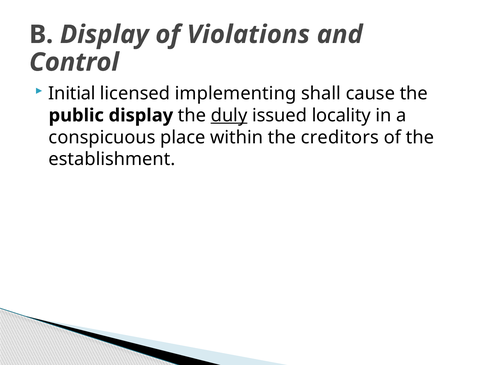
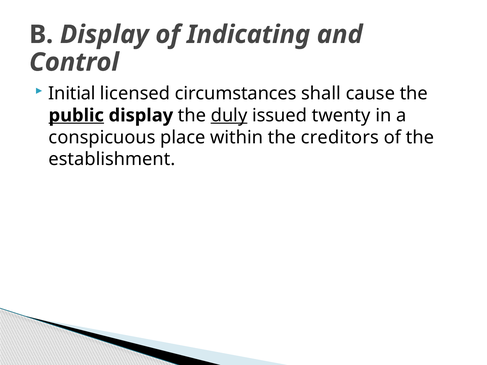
Violations: Violations -> Indicating (249, 35)
implementing: implementing -> circumstances (236, 94)
public underline: none -> present (76, 115)
locality: locality -> twenty (341, 115)
